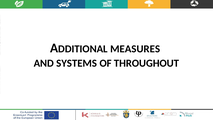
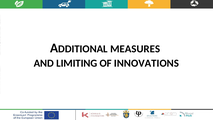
SYSTEMS: SYSTEMS -> LIMITING (77, 63)
THROUGHOUT: THROUGHOUT -> INNOVATIONS (146, 63)
